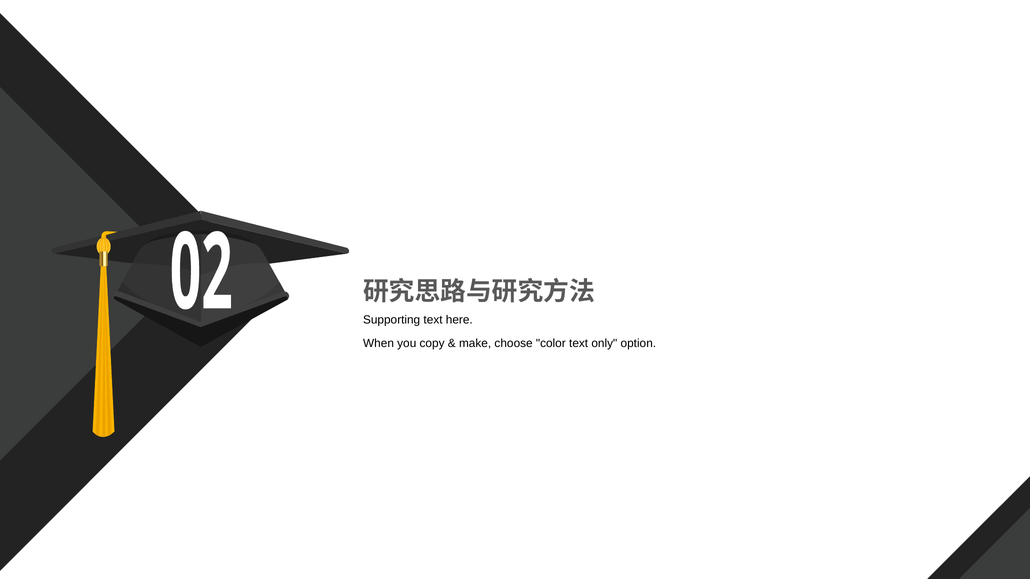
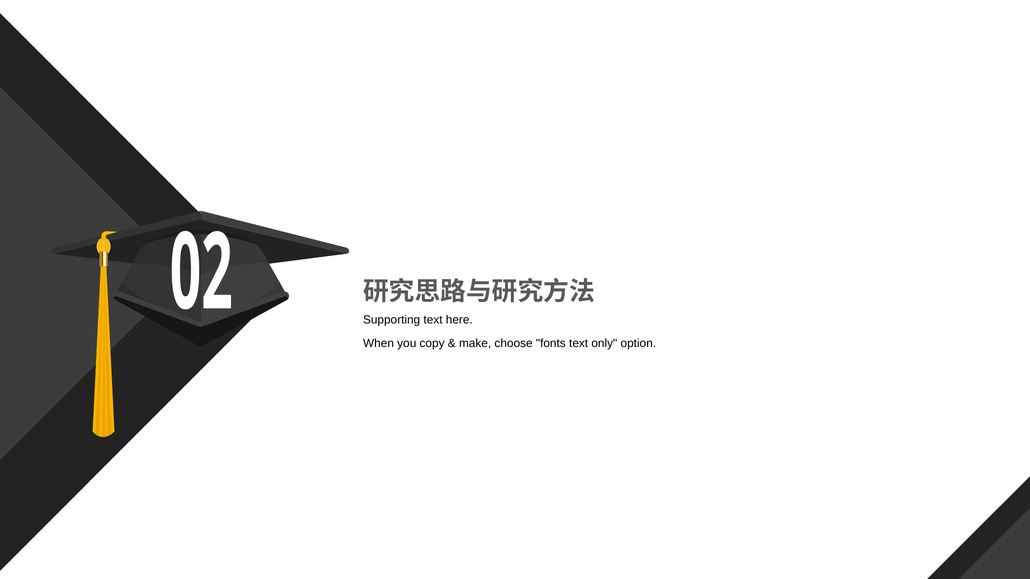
color: color -> fonts (551, 343)
